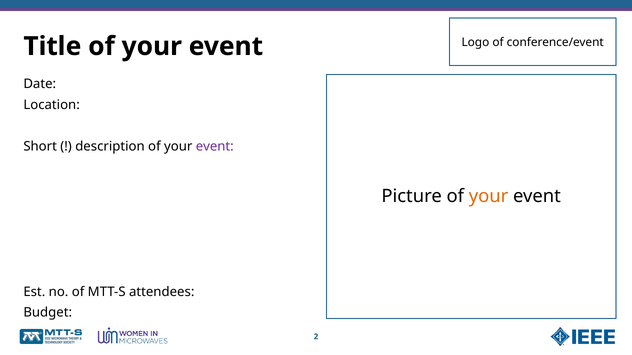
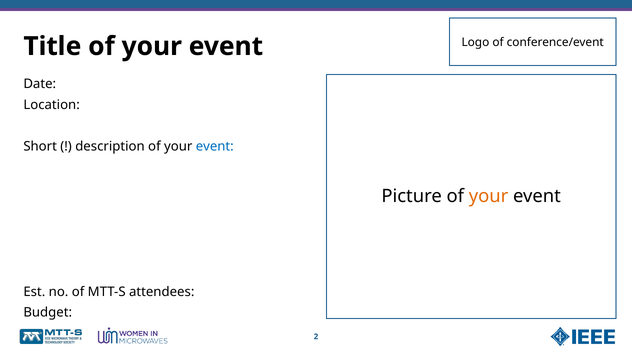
event colour: purple -> blue (215, 146)
